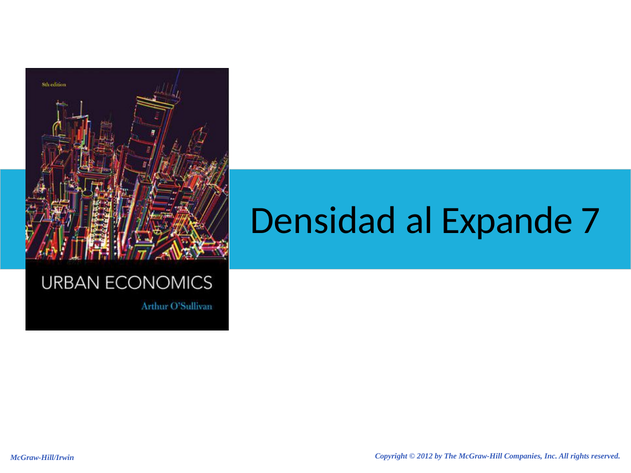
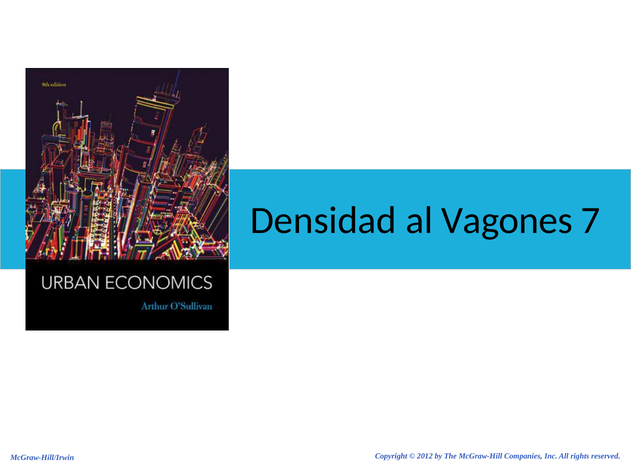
Expande: Expande -> Vagones (507, 221)
